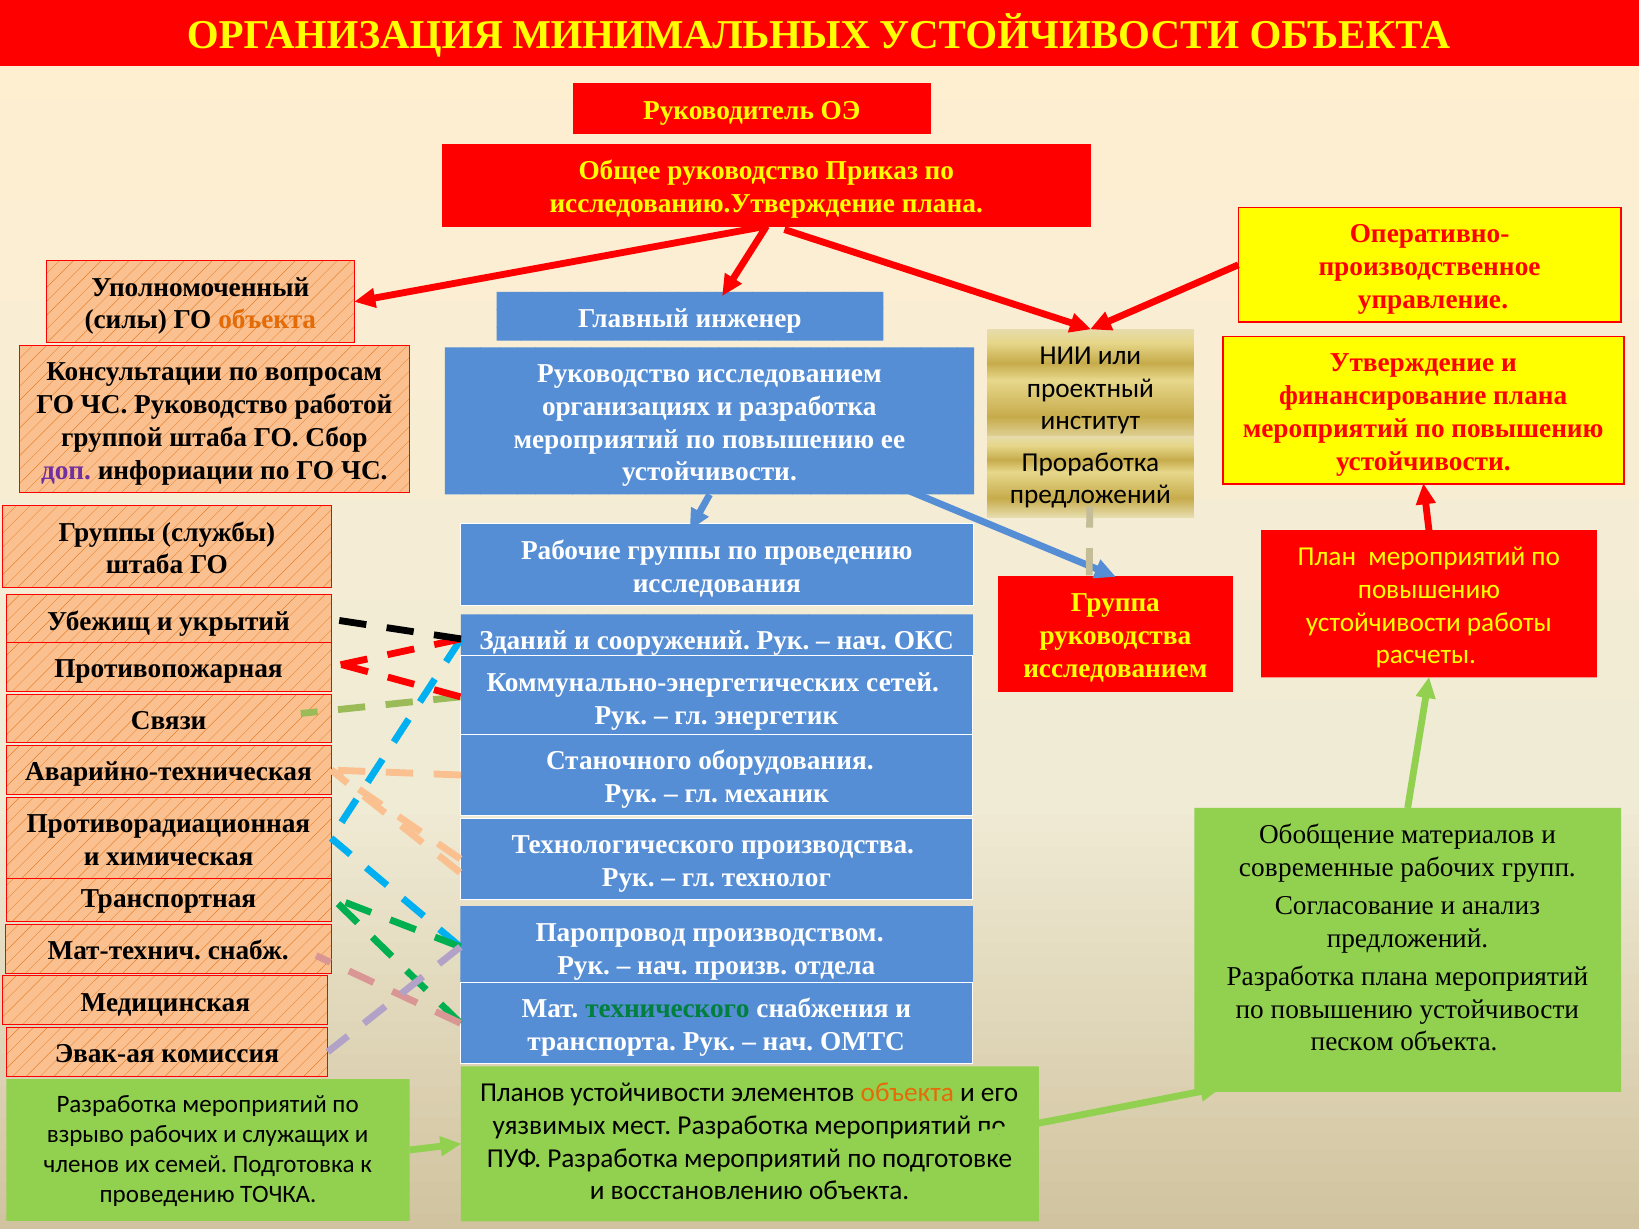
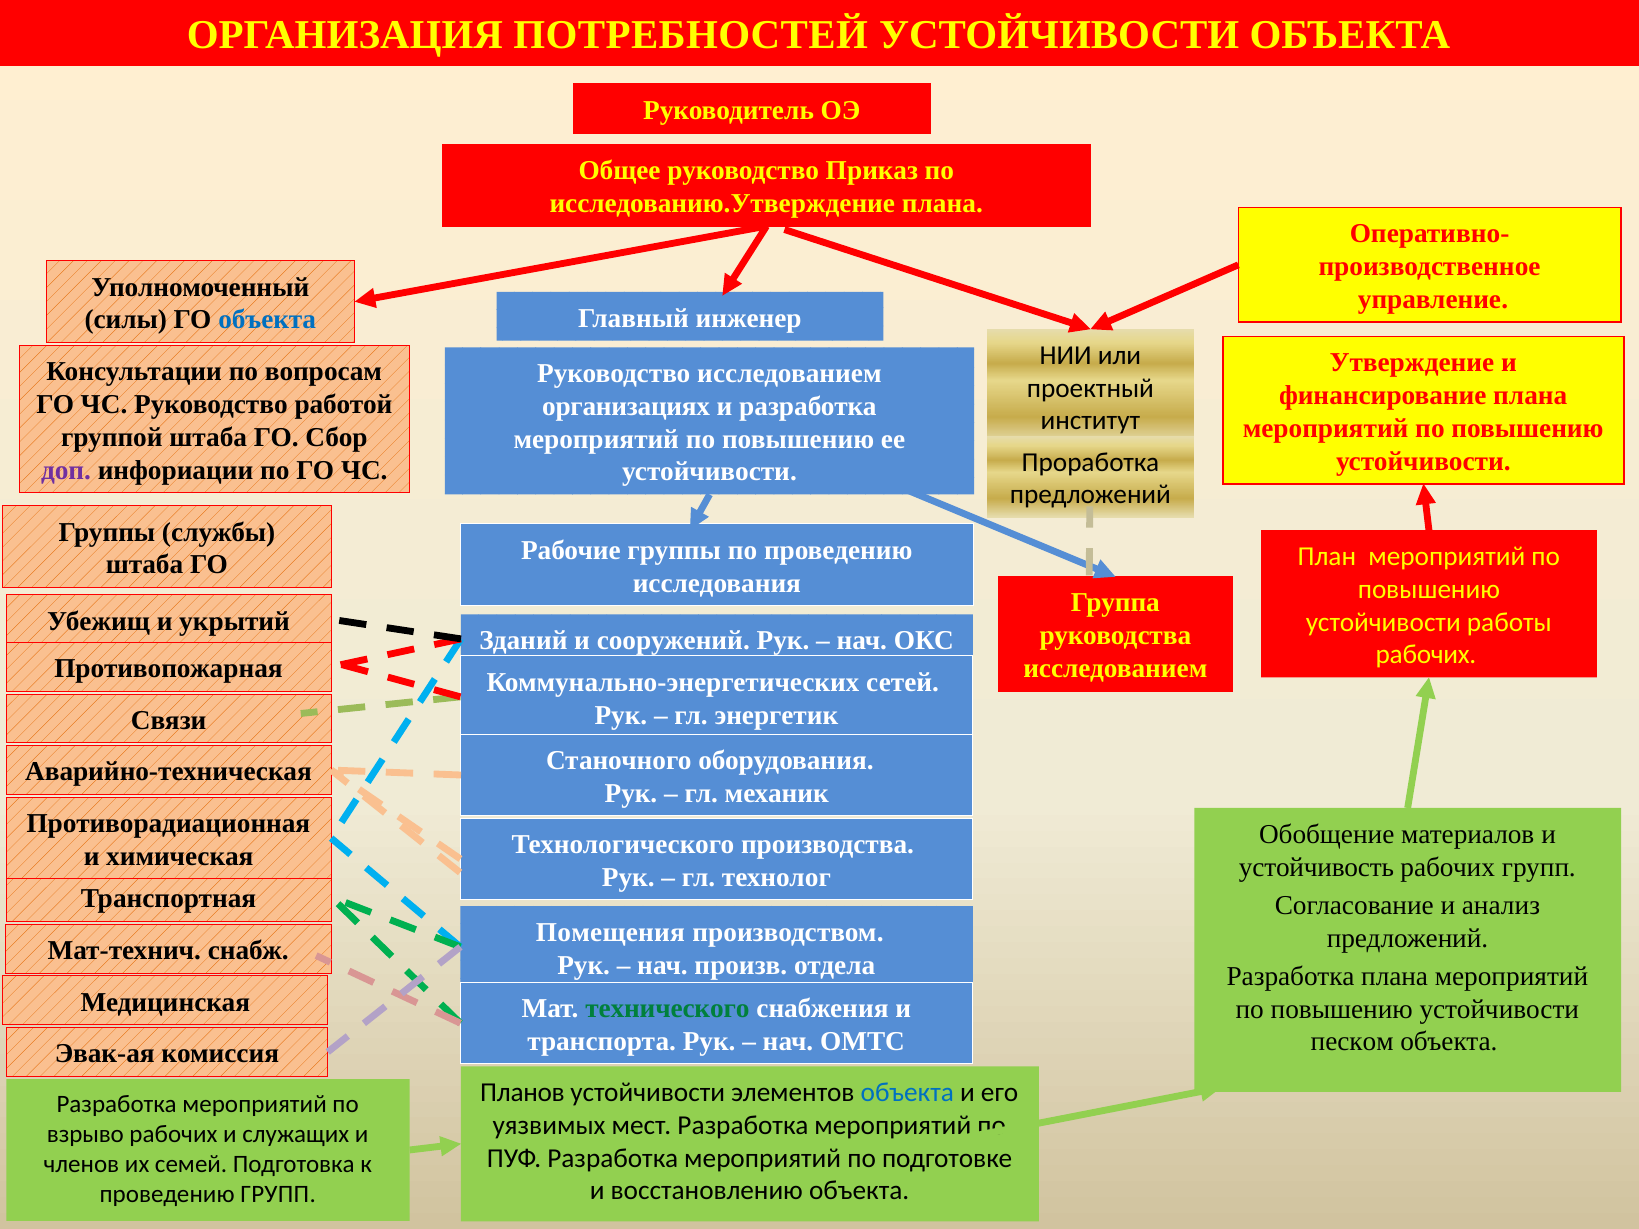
МИНИМАЛЬНЫХ: МИНИМАЛЬНЫХ -> ПОТРЕБНОСТЕЙ (691, 35)
объекта colour: orange -> blue (267, 320)
расчеты: расчеты -> рабочих (1426, 655)
современные: современные -> устойчивость (1316, 867)
Паропровод: Паропровод -> Помещения (610, 933)
объекта colour: orange -> blue (907, 1093)
проведению ТОЧКА: ТОЧКА -> ГРУПП (278, 1194)
